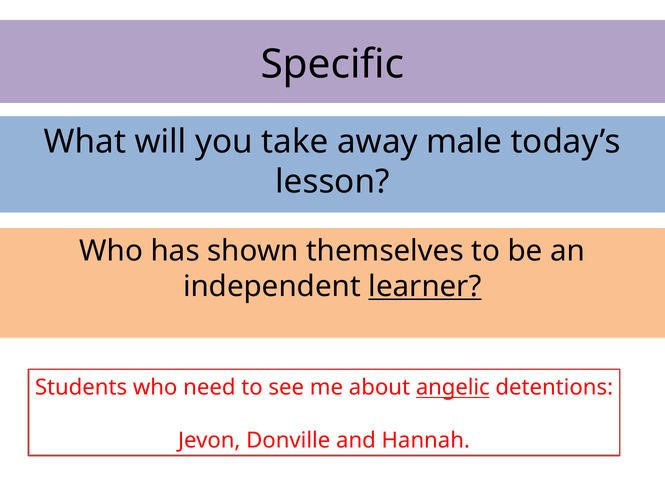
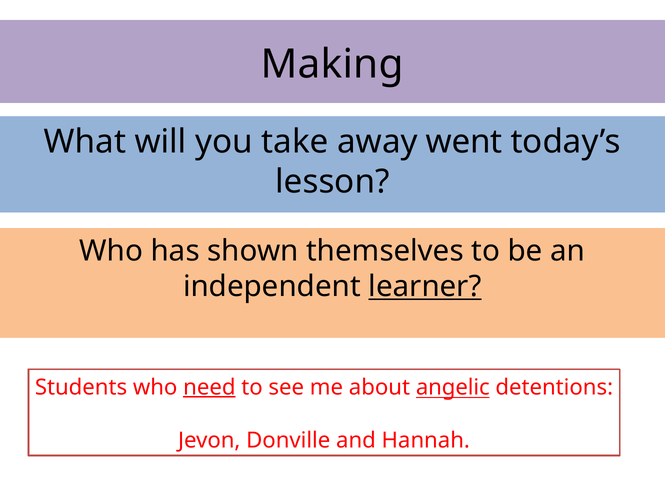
Specific: Specific -> Making (332, 64)
male: male -> went (464, 142)
need underline: none -> present (209, 388)
